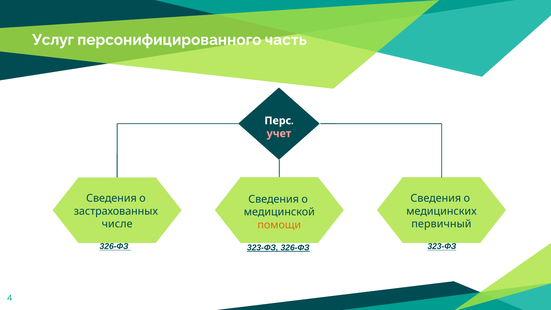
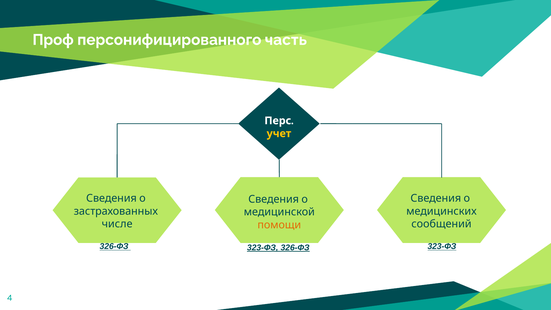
Услуг: Услуг -> Проф (53, 40)
учет colour: pink -> yellow (279, 134)
первичный: первичный -> сообщений (441, 224)
